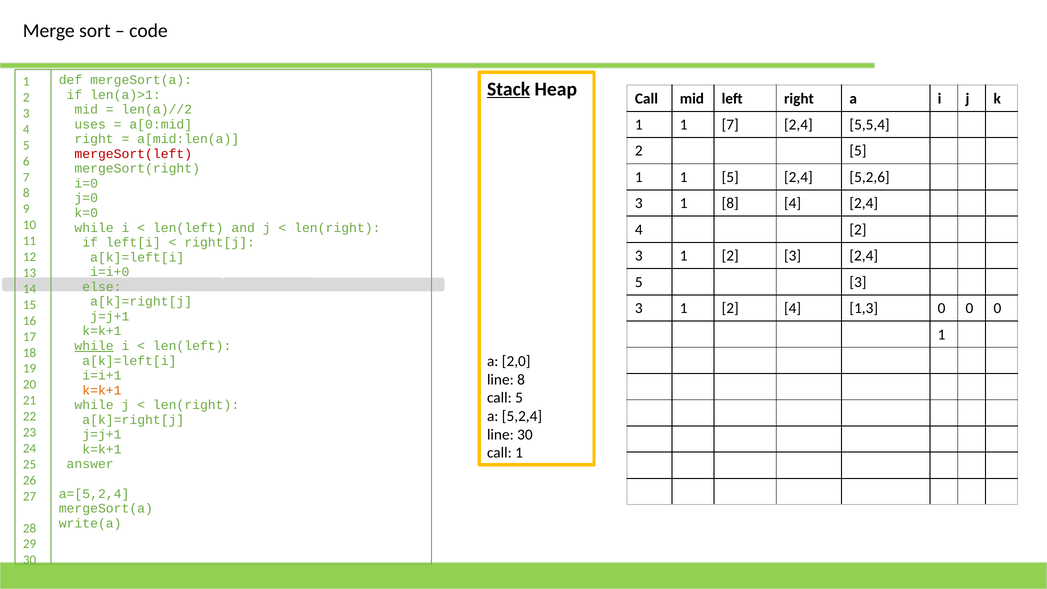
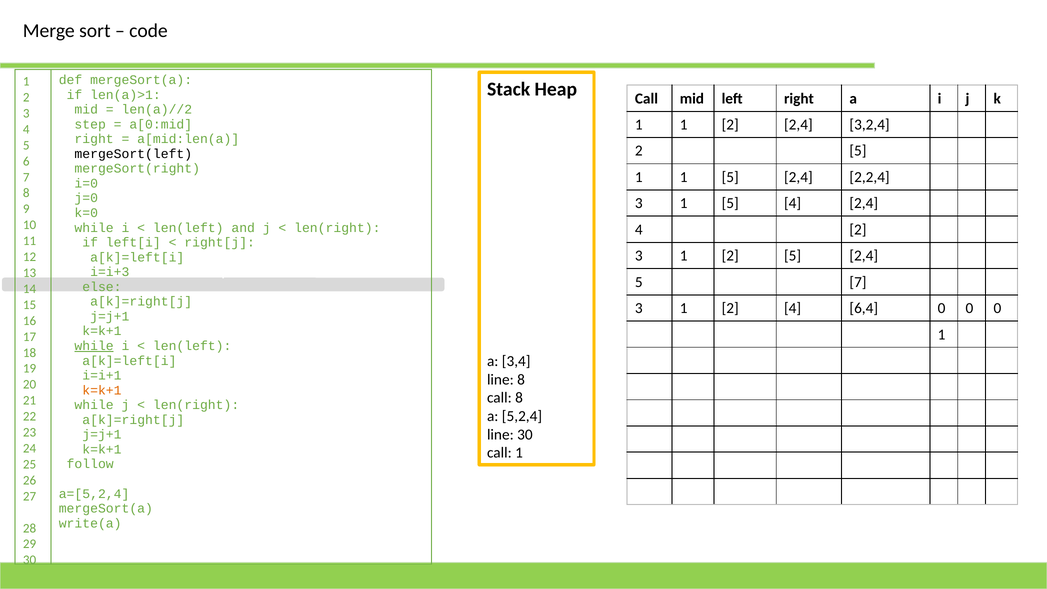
Stack underline: present -> none (509, 89)
7: 7 -> 2 (730, 125)
5,5,4: 5,5,4 -> 3,2,4 (870, 125)
uses: uses -> step (90, 124)
mergeSort(left colour: red -> black (133, 154)
5,2,6: 5,2,6 -> 2,2,4 (870, 177)
3 1 8: 8 -> 5 (730, 203)
3 1 2 3: 3 -> 5 (793, 256)
i=i+0: i=i+0 -> i=i+3 (110, 272)
5 3: 3 -> 7 (858, 282)
1,3: 1,3 -> 6,4 (864, 308)
2,0: 2,0 -> 3,4 (516, 361)
call 5: 5 -> 8 (519, 398)
answer: answer -> follow (90, 464)
